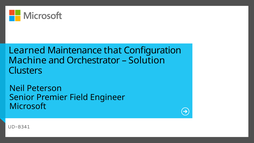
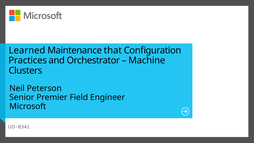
Machine: Machine -> Practices (28, 60)
Solution: Solution -> Machine (147, 60)
